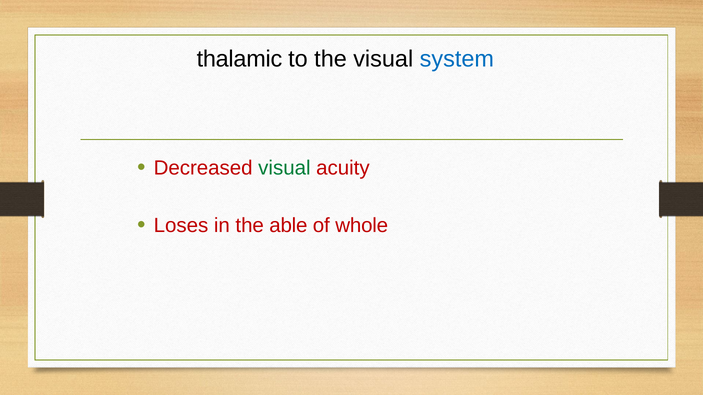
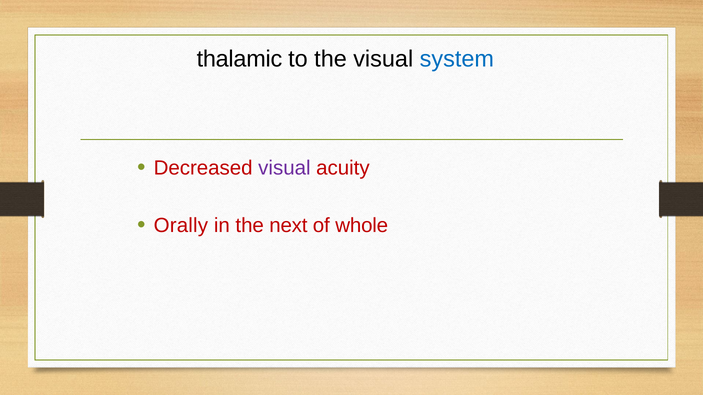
visual colour: green -> purple (284, 168)
Loses: Loses -> Orally (181, 226)
able: able -> next (288, 226)
